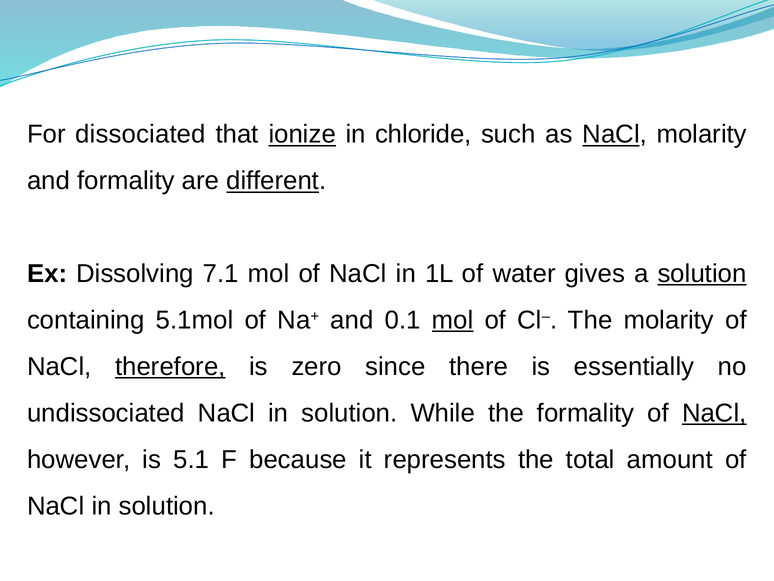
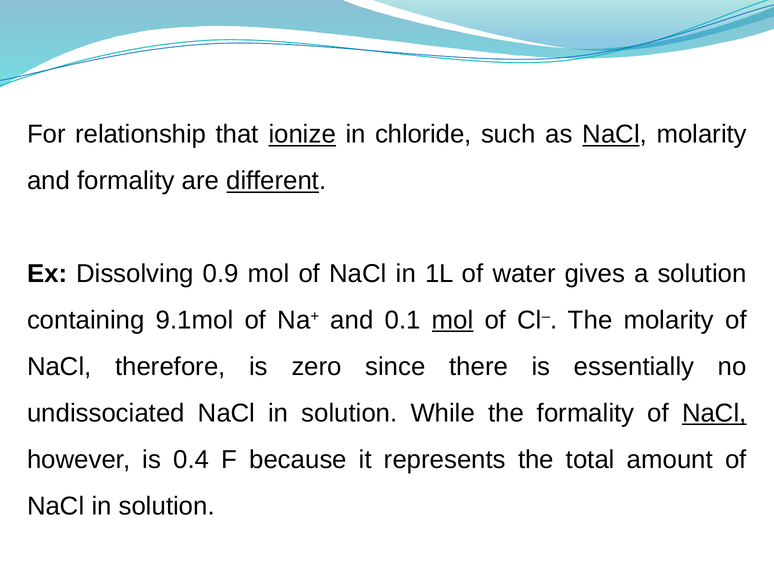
dissociated: dissociated -> relationship (141, 134)
7.1: 7.1 -> 0.9 (221, 274)
solution underline: present -> none (702, 274)
5.1mol: 5.1mol -> 9.1mol (195, 320)
therefore underline: present -> none (170, 366)
5.1: 5.1 -> 0.4 (191, 459)
